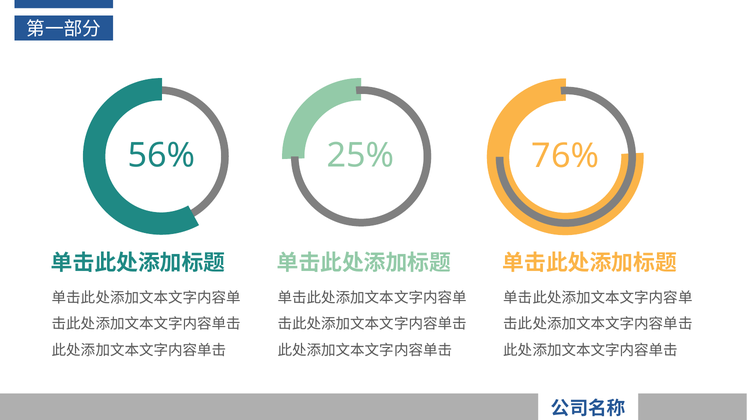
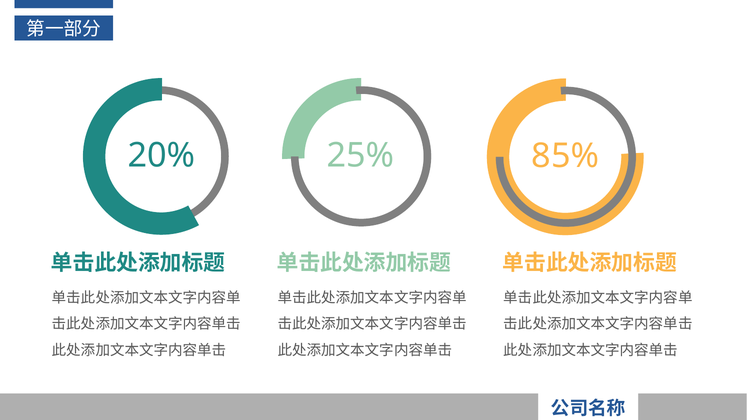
56%: 56% -> 20% (161, 156)
76%: 76% -> 85% (565, 156)
